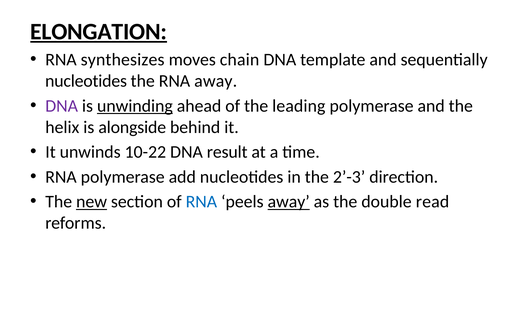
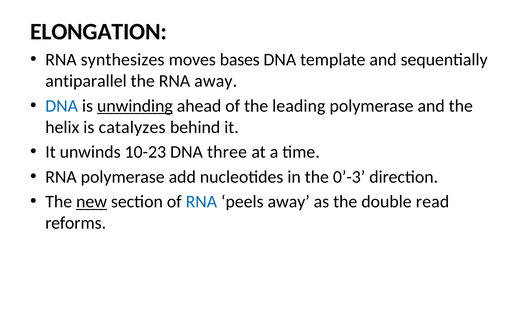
ELONGATION underline: present -> none (99, 32)
chain: chain -> bases (240, 60)
nucleotides: nucleotides -> antiparallel (86, 81)
DNA colour: purple -> blue (62, 106)
alongside: alongside -> catalyzes (132, 127)
10-22: 10-22 -> 10-23 (145, 152)
result: result -> three (227, 152)
2’-3: 2’-3 -> 0’-3 (349, 177)
away underline: present -> none (289, 202)
